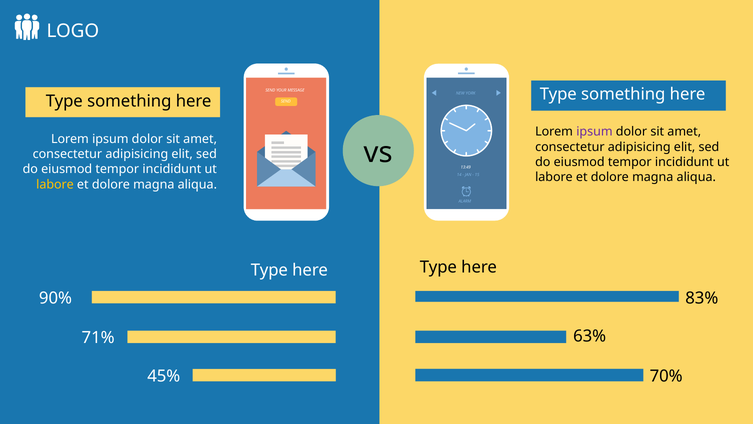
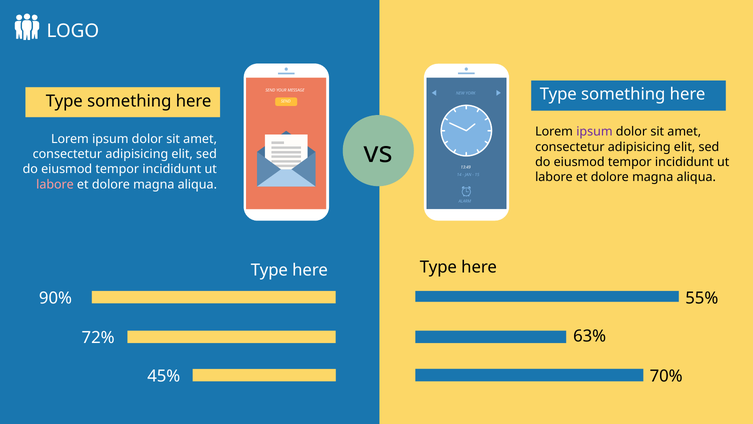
labore colour: yellow -> pink (55, 184)
83%: 83% -> 55% (702, 298)
71%: 71% -> 72% (98, 338)
